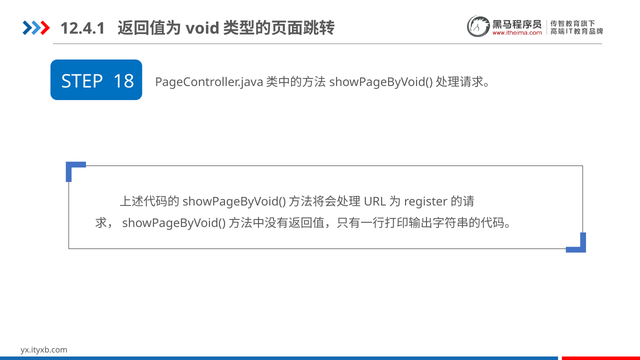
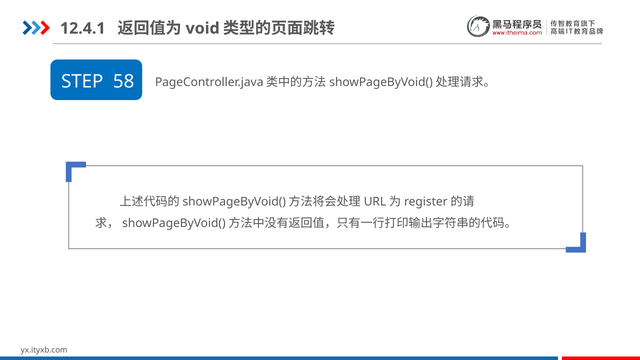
18: 18 -> 58 (124, 82)
